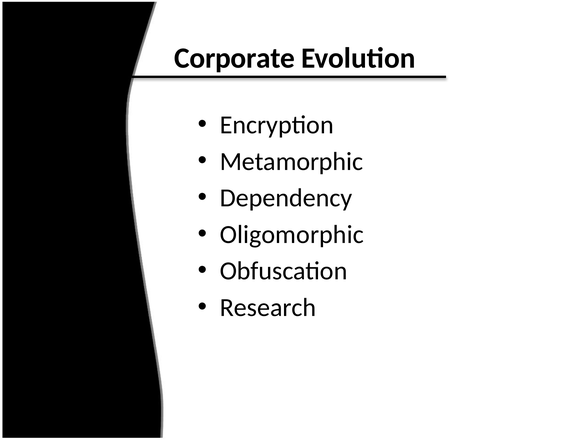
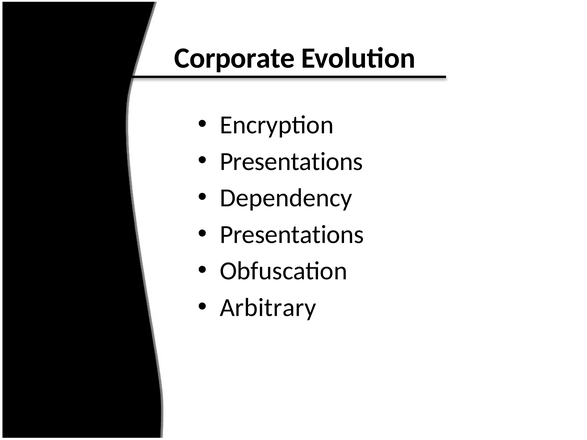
Metamorphic: Metamorphic -> Presentations (291, 162)
Oligomorphic: Oligomorphic -> Presentations (292, 235)
Research: Research -> Arbitrary (268, 308)
